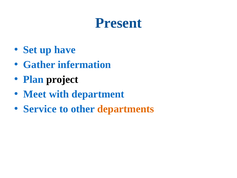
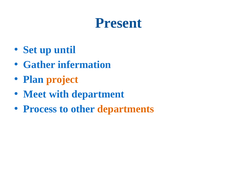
have: have -> until (65, 50)
project colour: black -> orange (62, 79)
Service: Service -> Process (40, 109)
